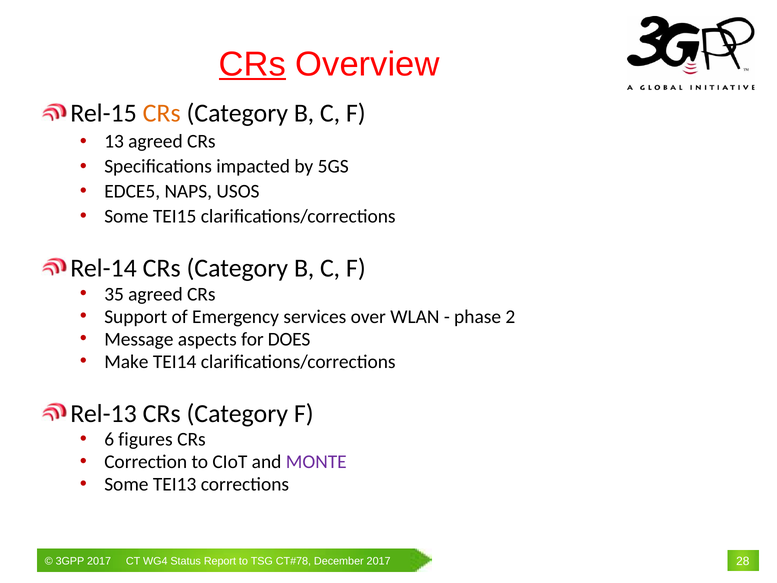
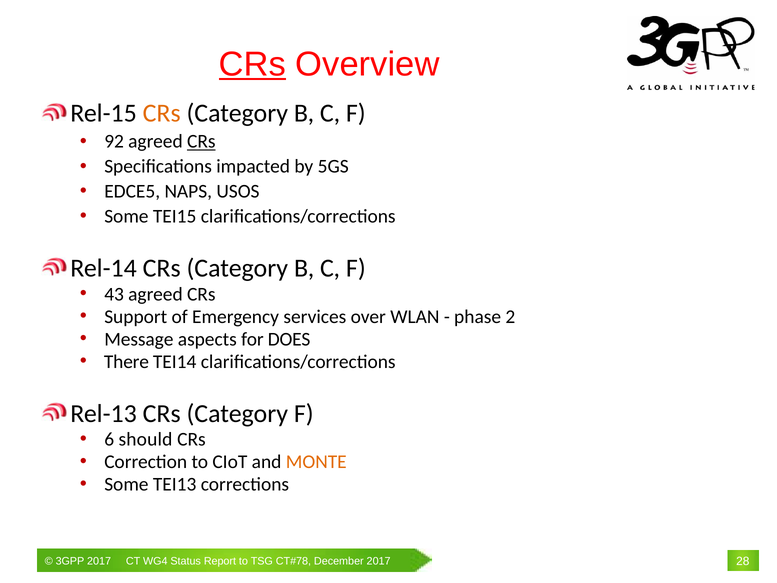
13: 13 -> 92 (114, 141)
CRs underline: none -> present (201, 141)
35: 35 -> 43 (114, 294)
Make: Make -> There (126, 362)
figures: figures -> should (145, 439)
MONTE colour: purple -> orange (316, 462)
